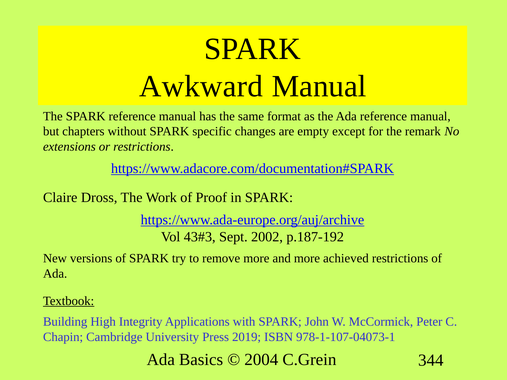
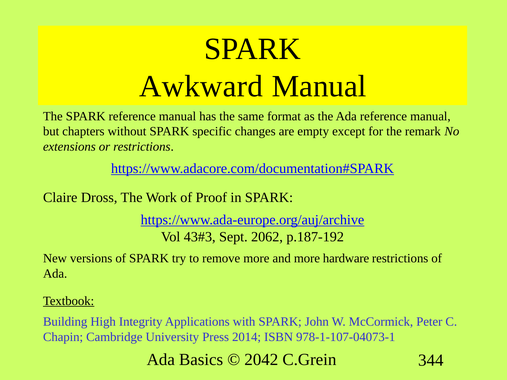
2002: 2002 -> 2062 (267, 237)
achieved: achieved -> hardware (346, 259)
2019: 2019 -> 2014 (247, 337)
2004: 2004 -> 2042 (261, 360)
